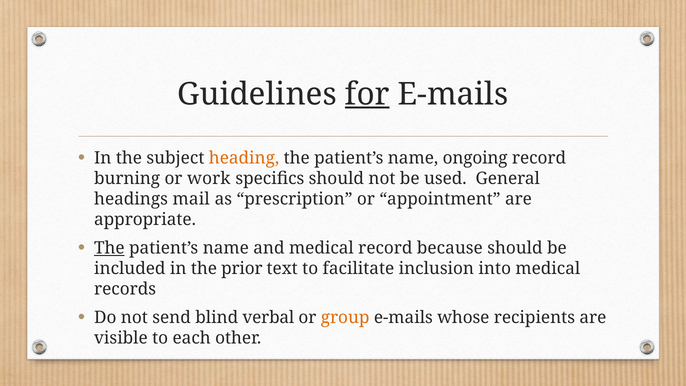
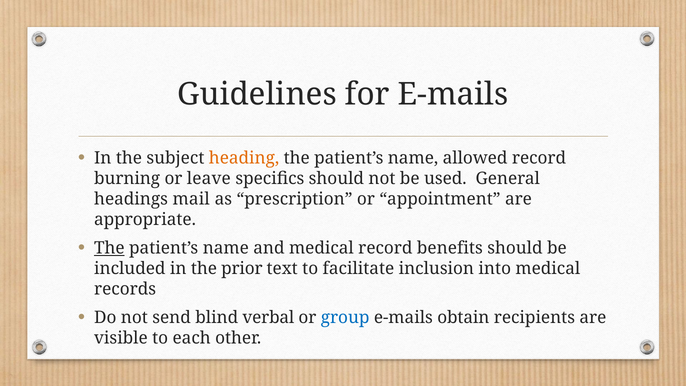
for underline: present -> none (367, 94)
ongoing: ongoing -> allowed (475, 158)
work: work -> leave (209, 179)
because: because -> benefits (450, 248)
group colour: orange -> blue (345, 317)
whose: whose -> obtain (463, 317)
